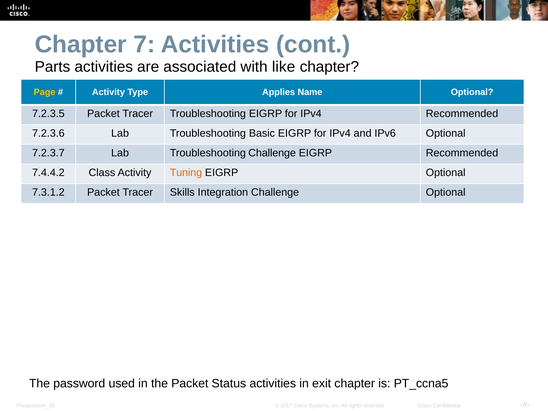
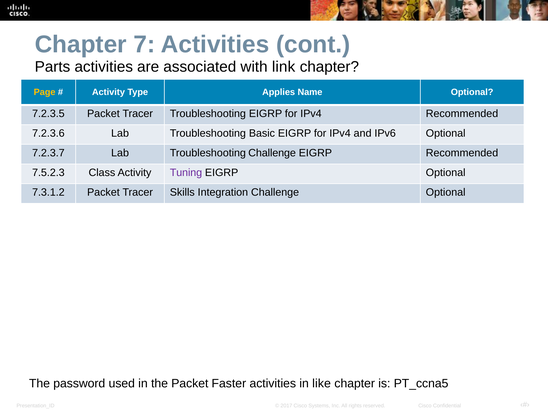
like: like -> link (284, 67)
7.4.4.2: 7.4.4.2 -> 7.5.2.3 (48, 173)
Tuning colour: orange -> purple (186, 173)
Status: Status -> Faster (229, 384)
exit: exit -> like (322, 384)
